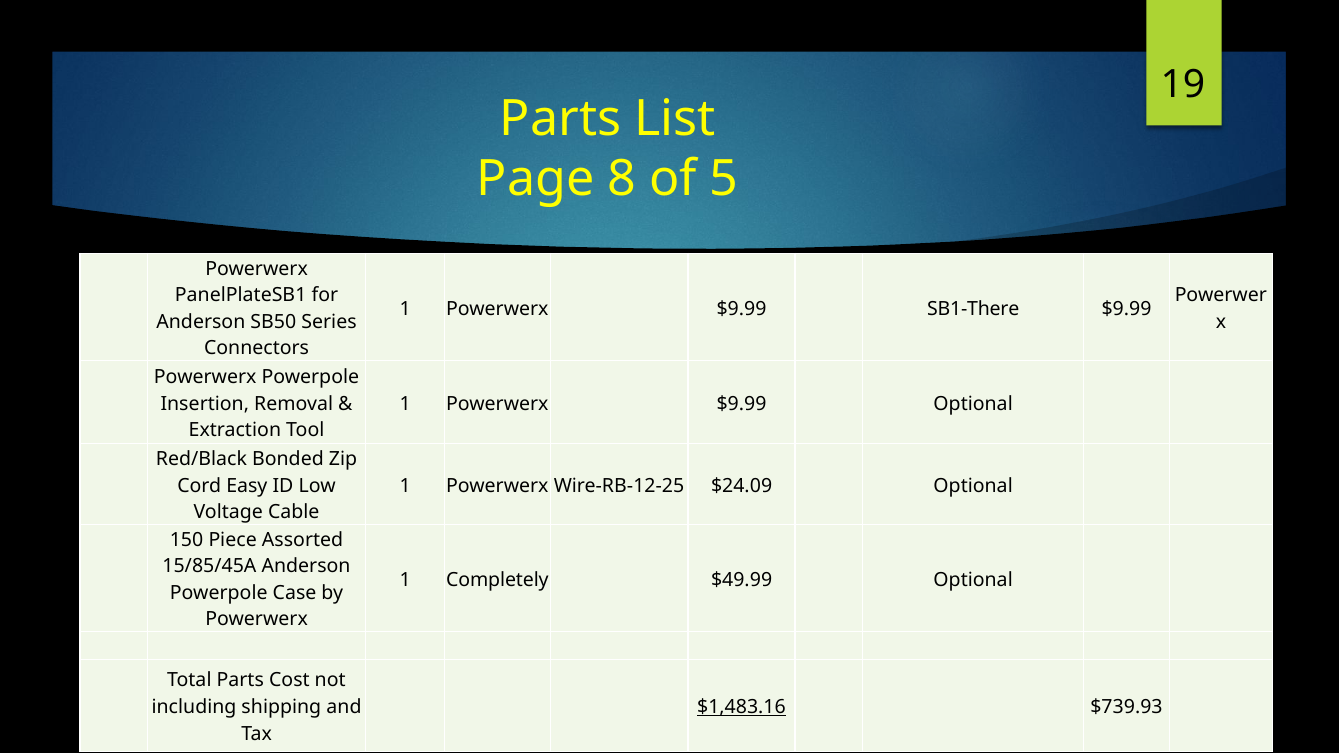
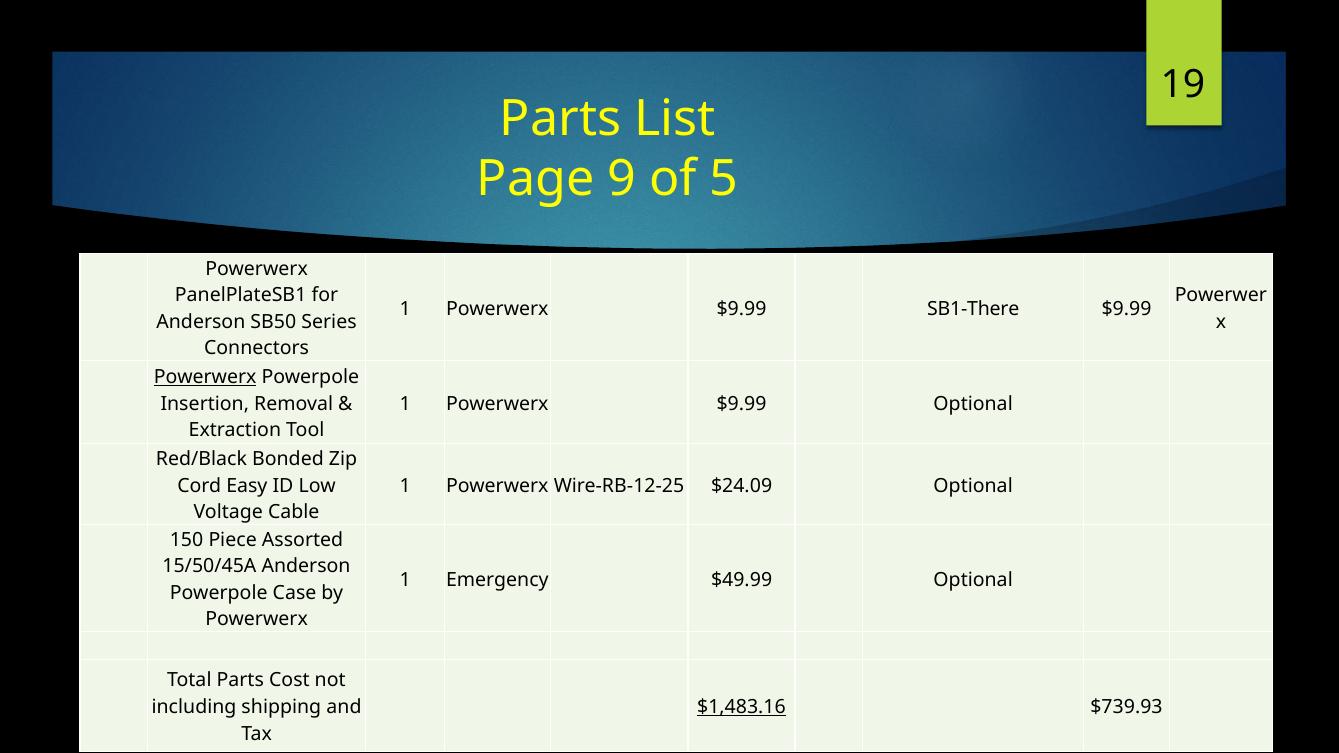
8: 8 -> 9 (622, 179)
Powerwerx underline: none -> present (205, 377)
15/85/45A: 15/85/45A -> 15/50/45A (209, 566)
Completely: Completely -> Emergency (497, 580)
